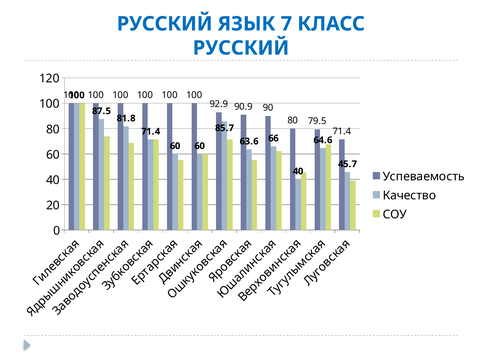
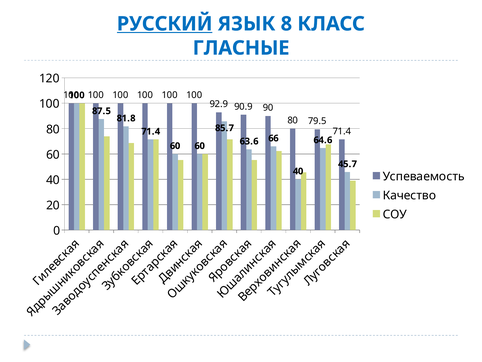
РУССКИЙ underline: none -> present (165, 24)
7: 7 -> 8 (286, 24)
РУССКИЙ: РУССКИЙ -> ГЛАСНЫЕ (241, 48)
